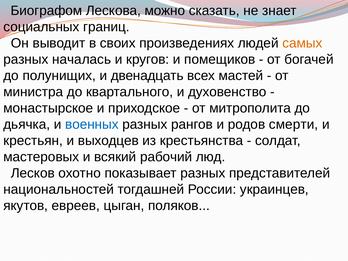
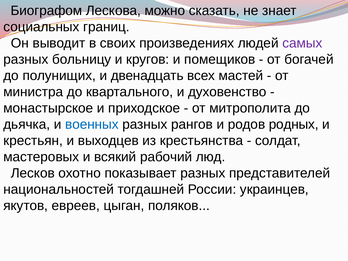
самых colour: orange -> purple (302, 43)
началась: началась -> больницу (82, 60)
смерти: смерти -> родных (294, 125)
